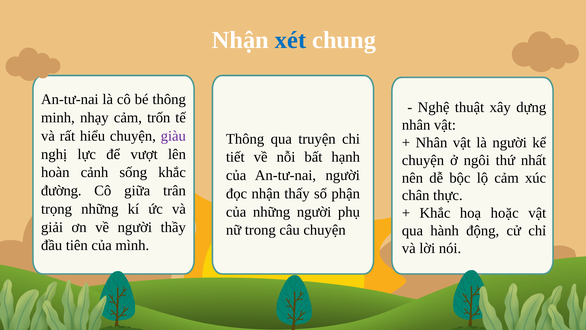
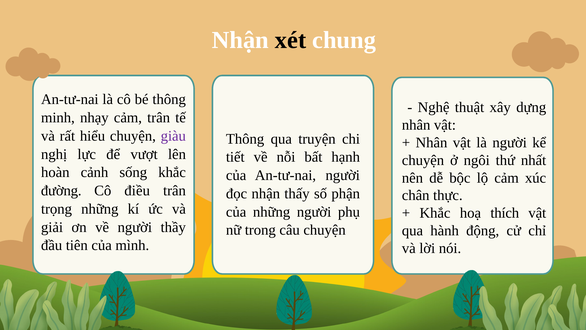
xét colour: blue -> black (291, 40)
cảm trốn: trốn -> trân (159, 118)
giữa: giữa -> điều (137, 190)
hoặc: hoặc -> thích (505, 213)
